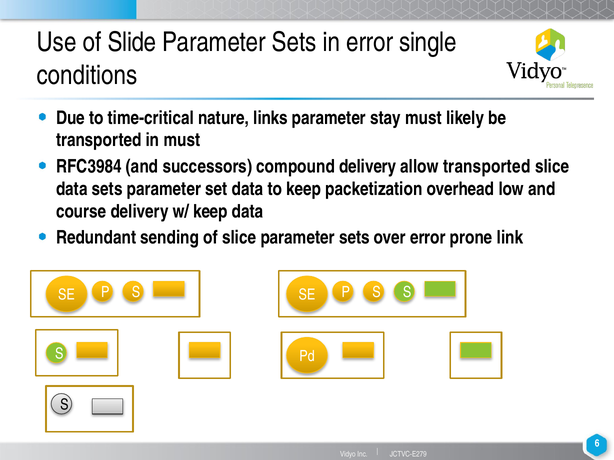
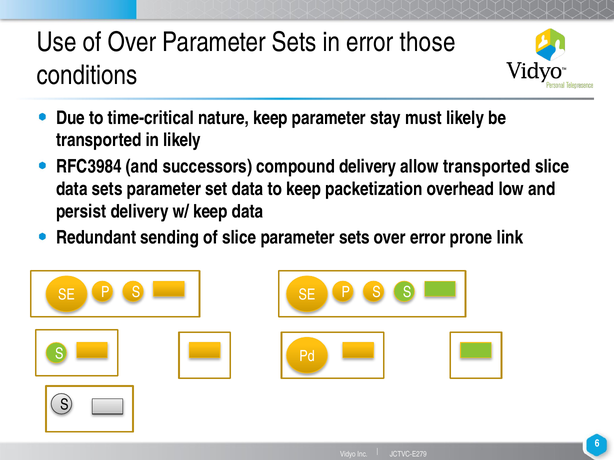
of Slide: Slide -> Over (132, 42)
single: single -> those (428, 42)
nature links: links -> keep (271, 118)
in must: must -> likely (182, 140)
course: course -> persist (81, 212)
